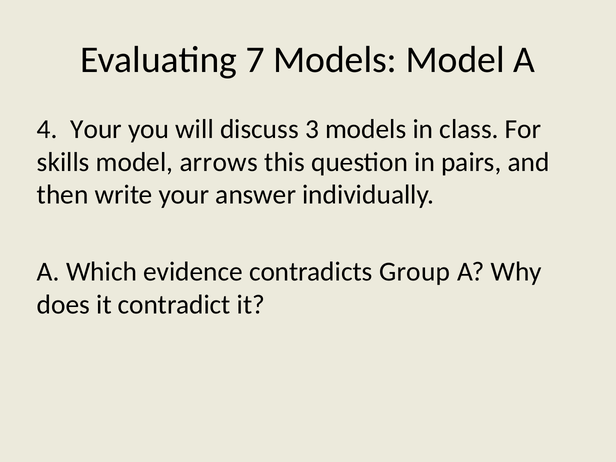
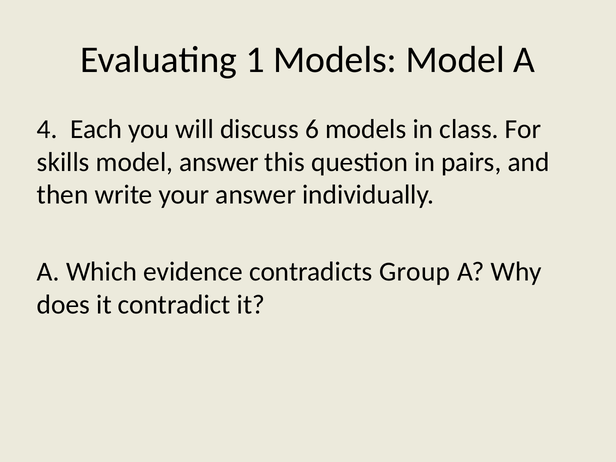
7: 7 -> 1 (255, 60)
4 Your: Your -> Each (96, 129)
3: 3 -> 6 (312, 129)
model arrows: arrows -> answer (219, 162)
